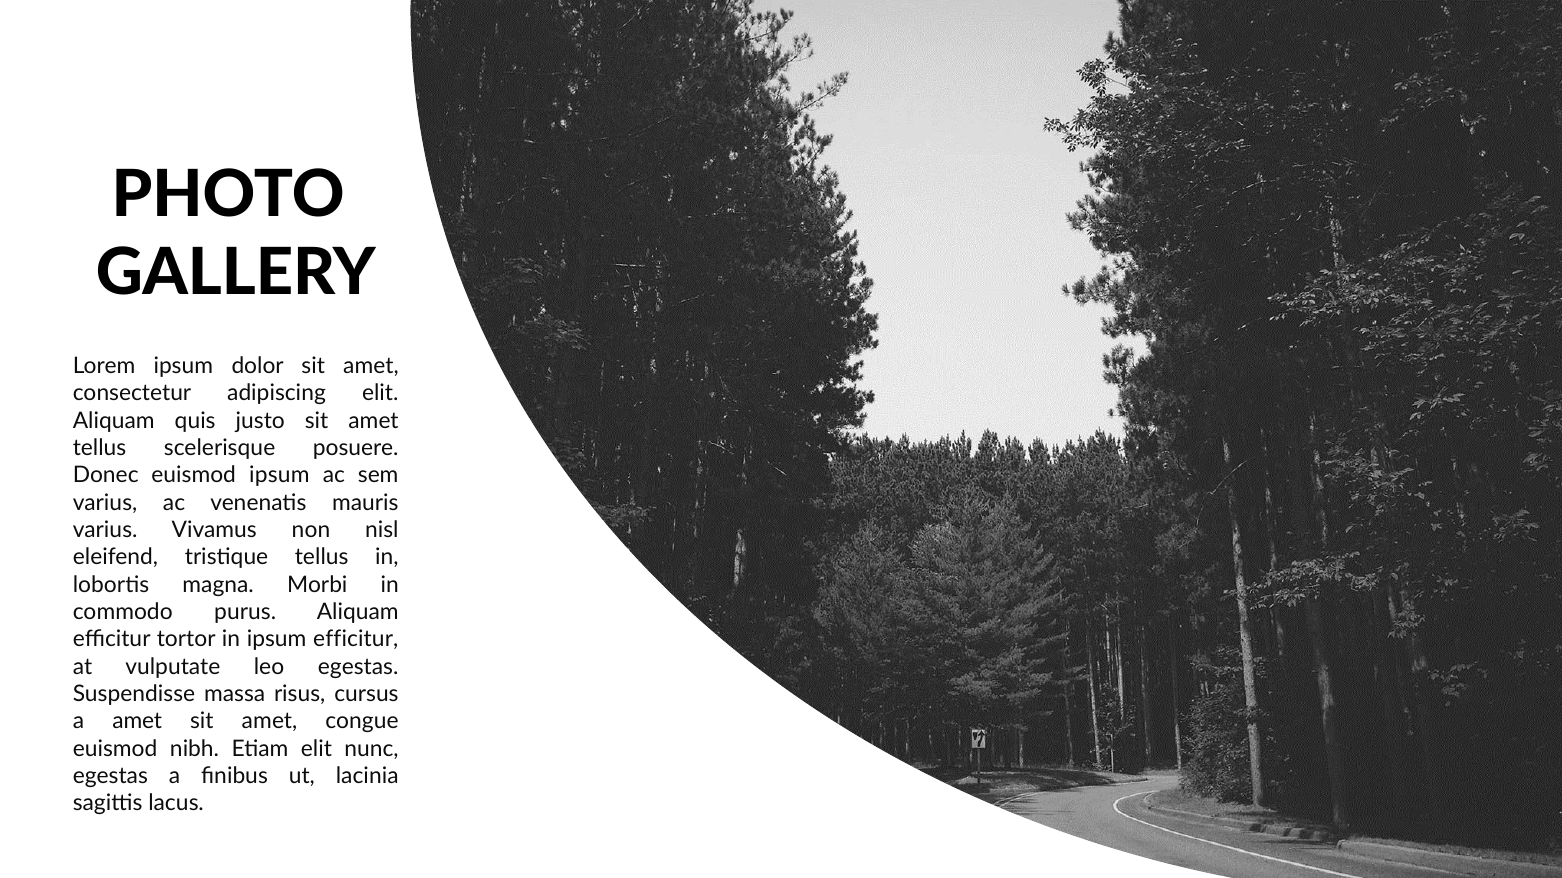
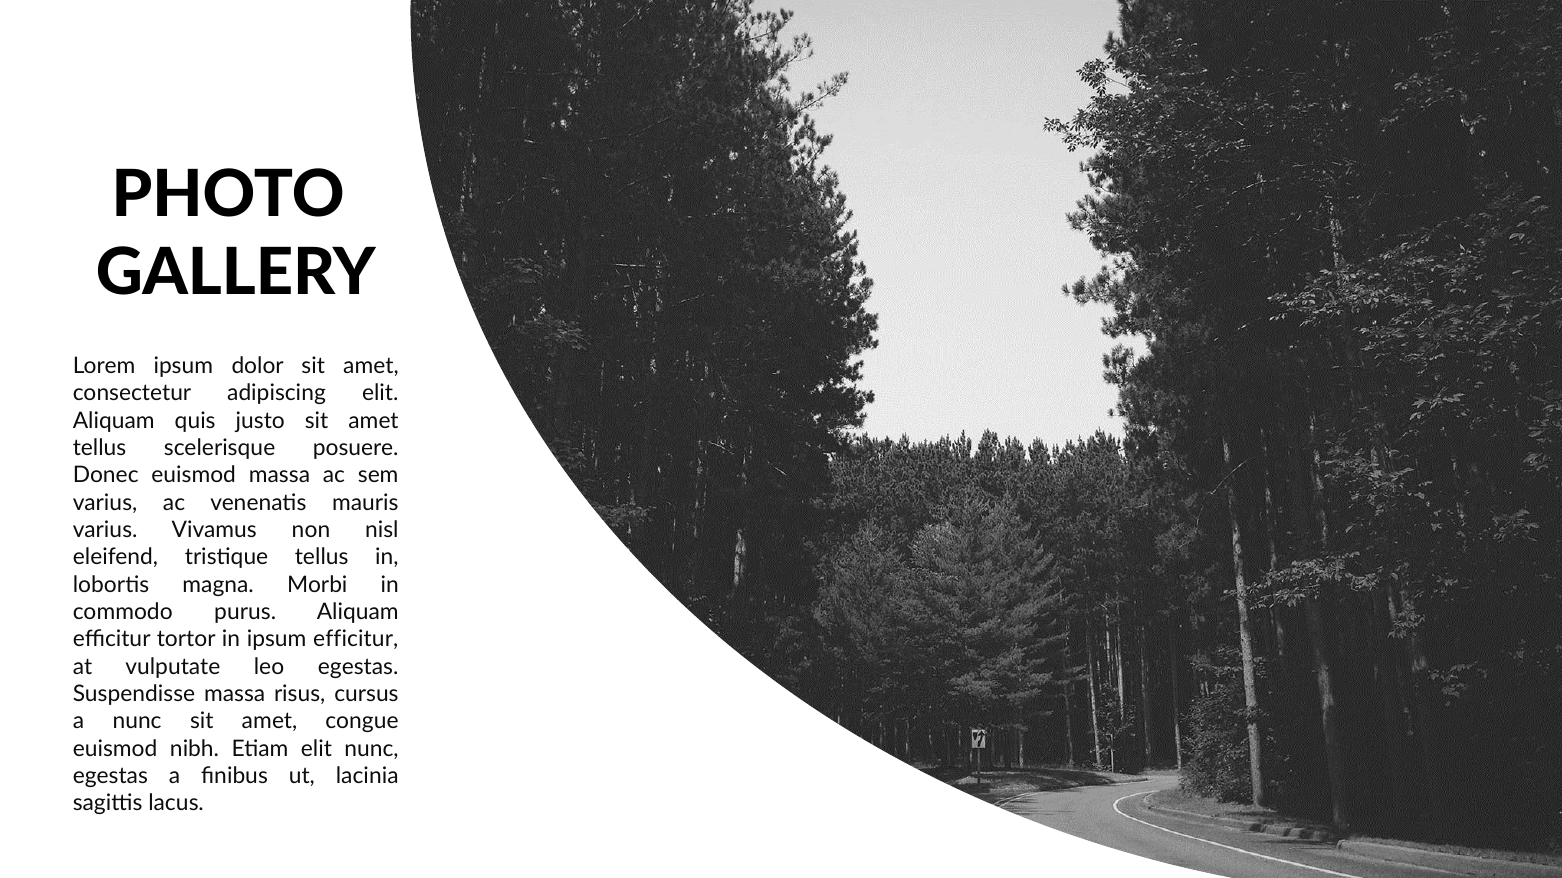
euismod ipsum: ipsum -> massa (279, 476)
a amet: amet -> nunc (137, 722)
